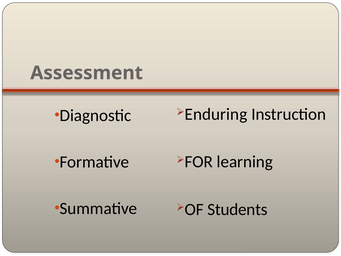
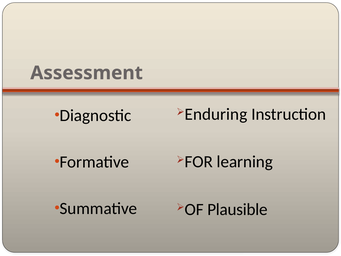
Students: Students -> Plausible (237, 209)
